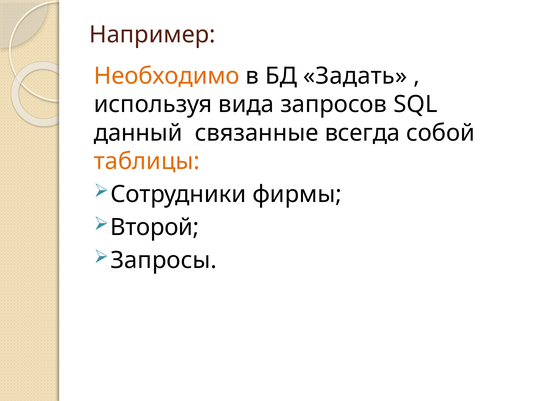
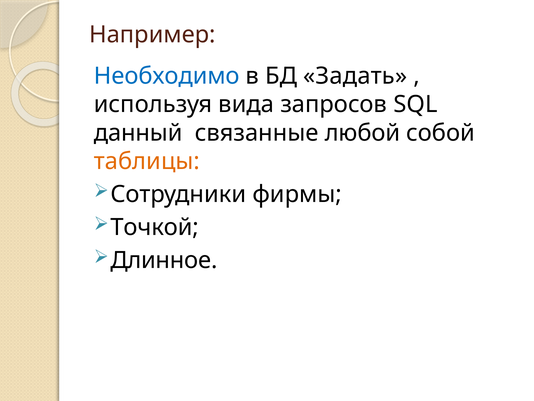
Необходимо colour: orange -> blue (167, 76)
всегда: всегда -> любой (362, 133)
Второй: Второй -> Точкой (155, 227)
Запросы: Запросы -> Длинное (164, 260)
